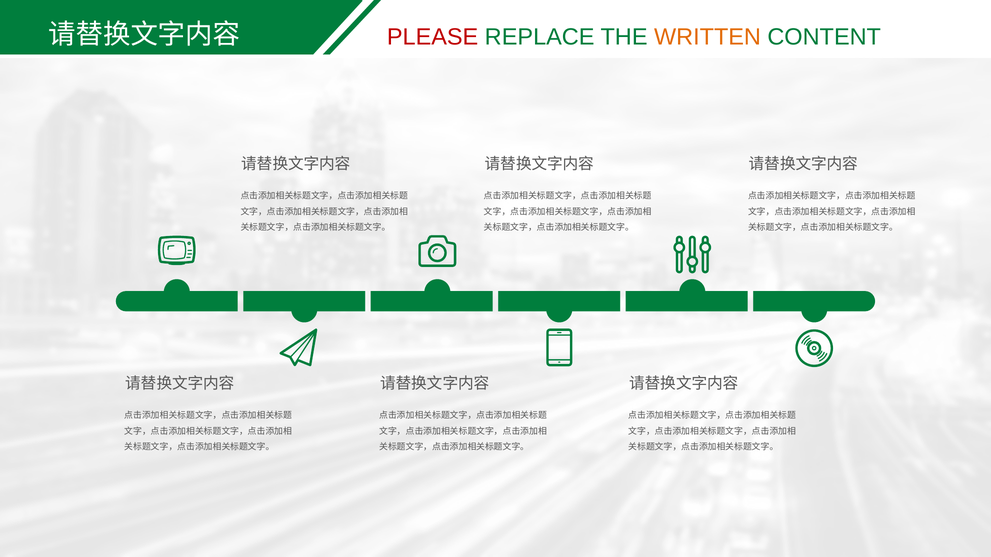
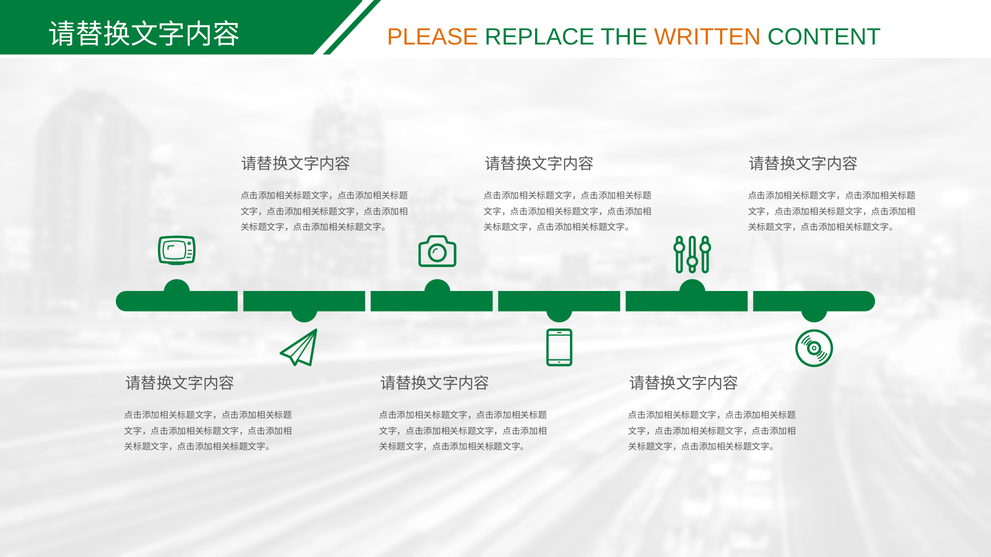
PLEASE colour: red -> orange (433, 37)
